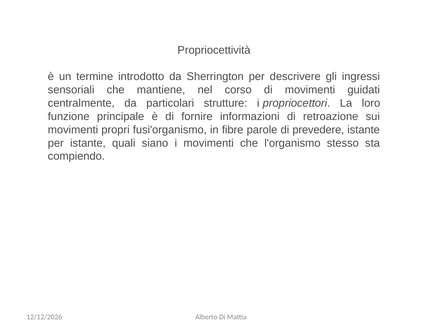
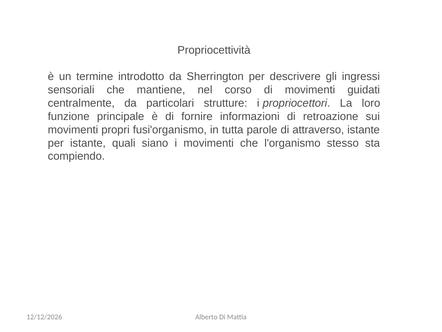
fibre: fibre -> tutta (233, 130)
prevedere: prevedere -> attraverso (318, 130)
